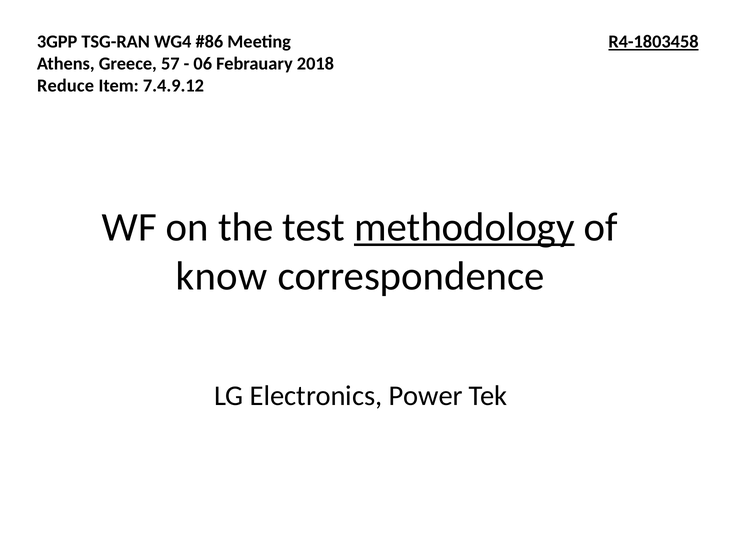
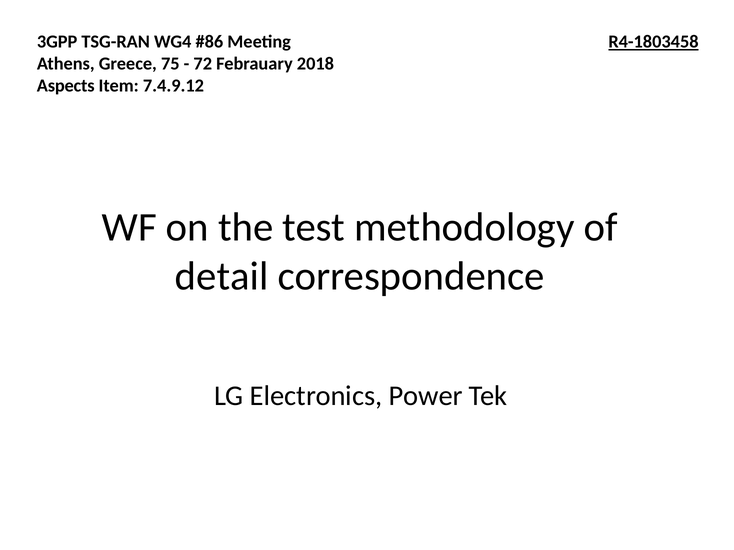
57: 57 -> 75 (170, 64)
06: 06 -> 72 (203, 64)
Reduce: Reduce -> Aspects (66, 86)
methodology underline: present -> none (464, 227)
know: know -> detail (222, 276)
